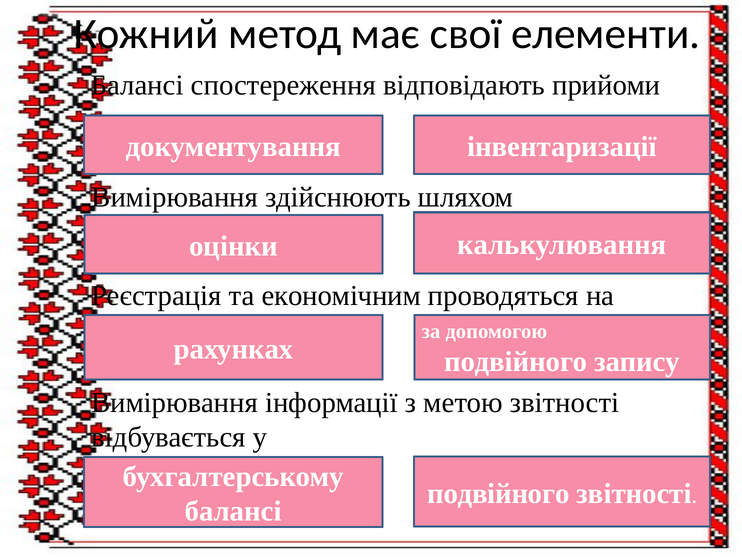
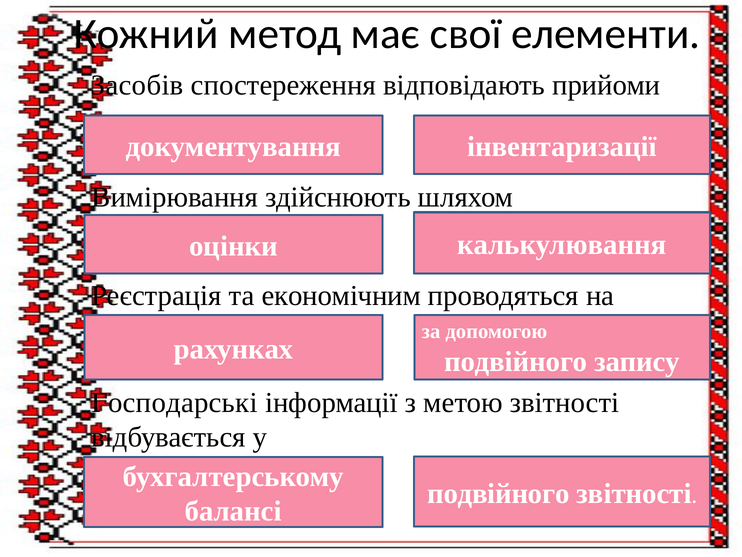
Балансі: Балансі -> Засобів (137, 85)
Вимірювання: Вимірювання -> Господарські (174, 402)
